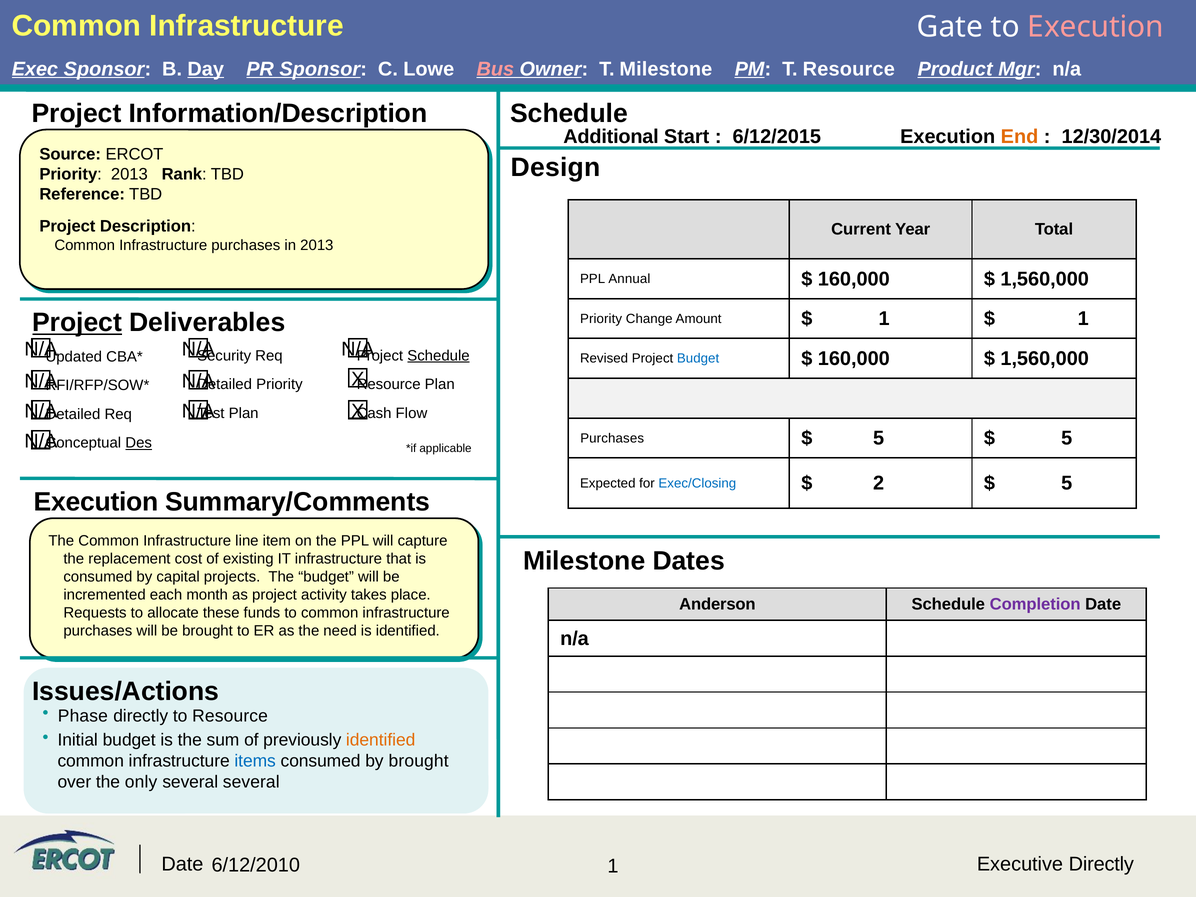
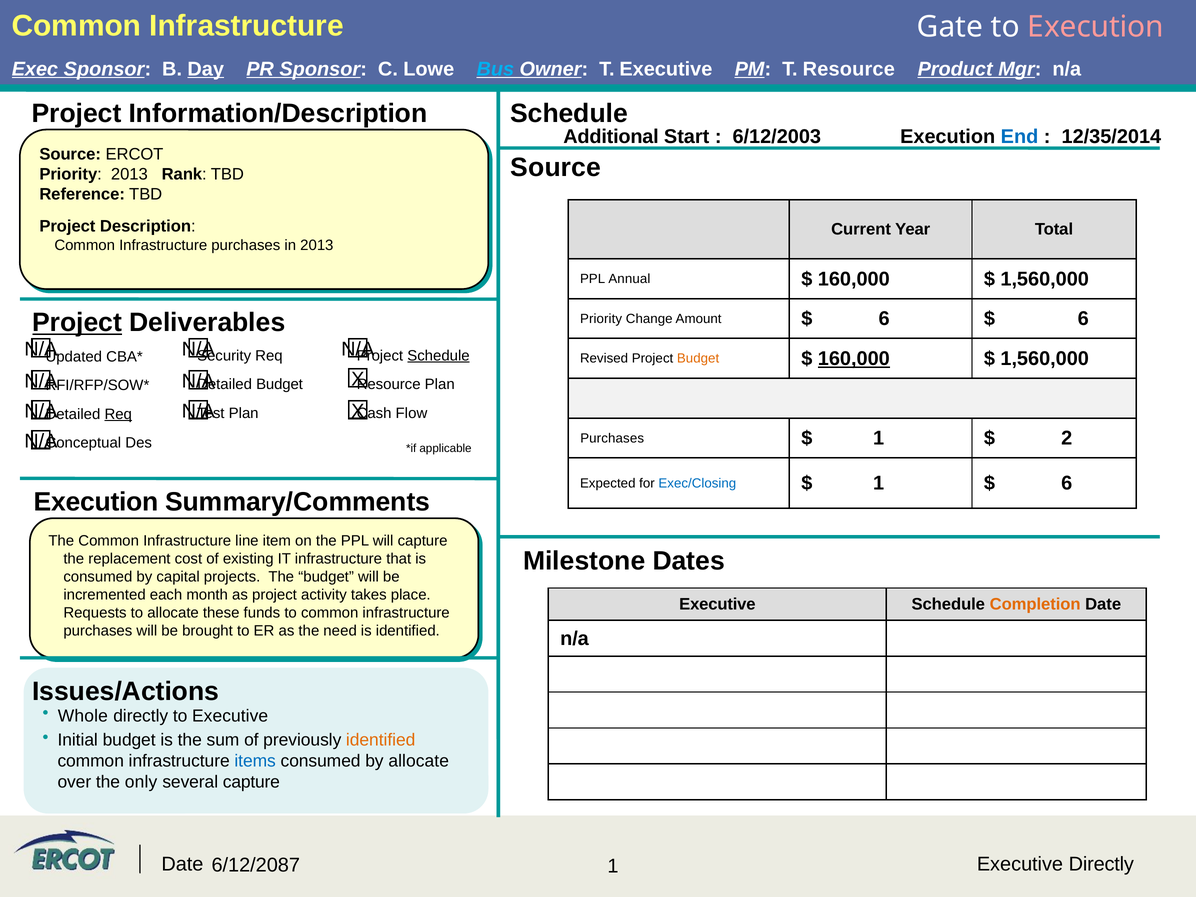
Bus colour: pink -> light blue (495, 69)
T Milestone: Milestone -> Executive (666, 69)
6/12/2015: 6/12/2015 -> 6/12/2003 (777, 136)
End colour: orange -> blue (1020, 136)
12/30/2014: 12/30/2014 -> 12/35/2014 (1111, 136)
Design: Design -> Source (556, 168)
1: 1 -> 6 (884, 319)
1: 1 -> 6 (1083, 319)
Budget colour: blue -> orange (698, 359)
160,000 underline: none -> present (854, 359)
Priority: Priority -> Budget (279, 384)
Req underline: none -> present (118, 414)
5: 5 -> 1 (879, 438)
5: 5 -> 2 (1067, 438)
Des underline: present -> none (139, 443)
2: 2 -> 1 (879, 483)
5: 5 -> 6 (1067, 483)
Anderson: Anderson -> Executive (717, 604)
Completion colour: purple -> orange (1035, 604)
Phase: Phase -> Whole (83, 716)
to Resource: Resource -> Executive (230, 716)
by brought: brought -> allocate (419, 761)
several several: several -> capture (251, 782)
6/12/2010: 6/12/2010 -> 6/12/2087 (256, 865)
